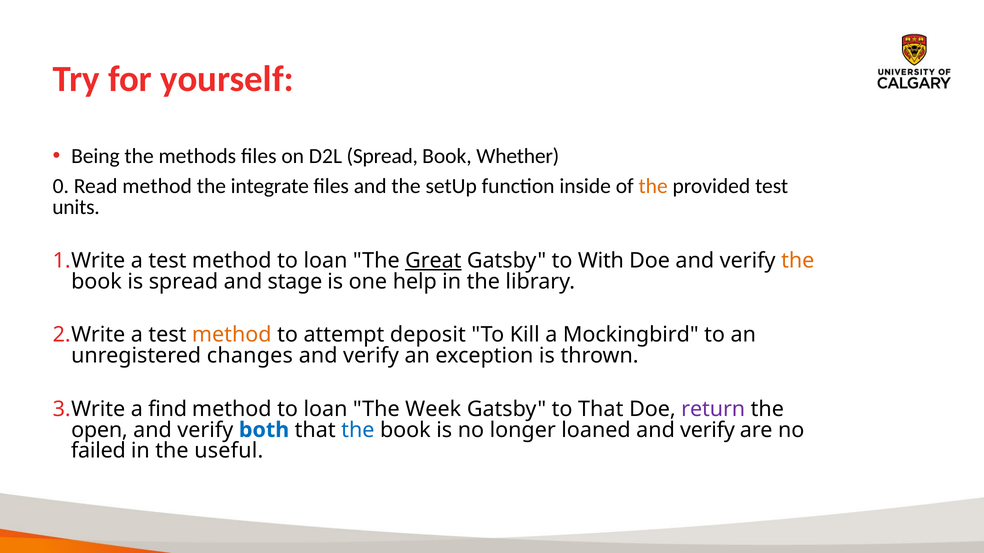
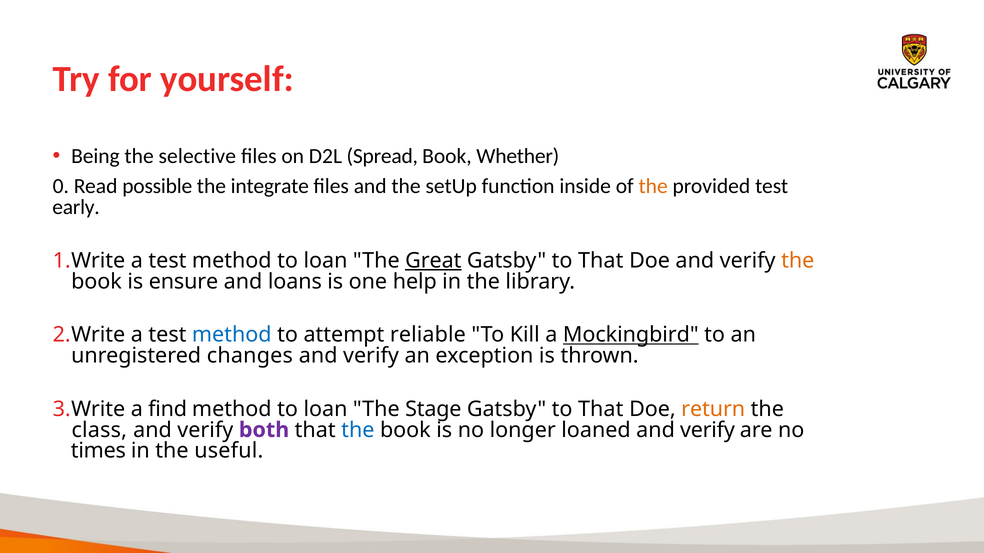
methods: methods -> selective (197, 156)
Read method: method -> possible (157, 187)
units: units -> early (76, 207)
With: With -> That (601, 261)
is spread: spread -> ensure (184, 282)
stage: stage -> loans (295, 282)
method colour: orange -> blue (232, 335)
deposit: deposit -> reliable (428, 335)
Mockingbird underline: none -> present (631, 335)
Week: Week -> Stage (433, 409)
return colour: purple -> orange (713, 409)
open: open -> class (99, 430)
both colour: blue -> purple (264, 430)
failed: failed -> times (98, 451)
